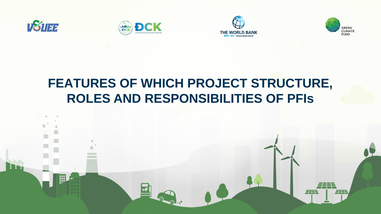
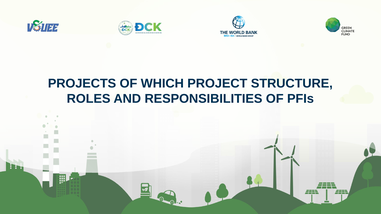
FEATURES: FEATURES -> PROJECTS (82, 84)
